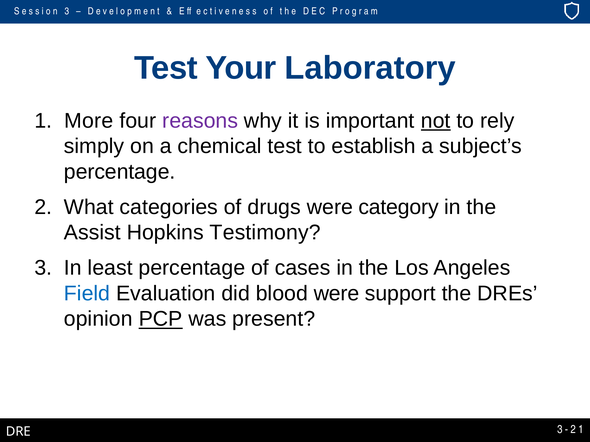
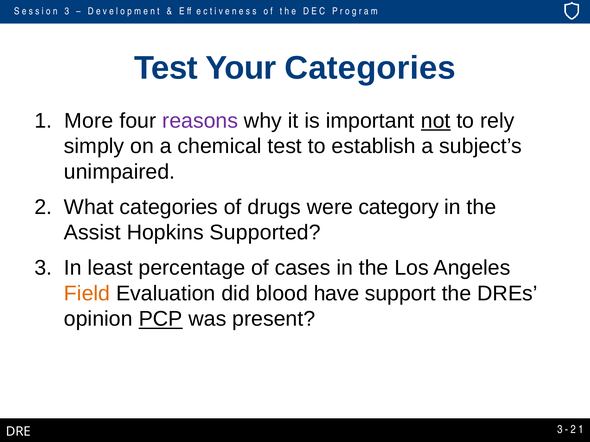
Your Laboratory: Laboratory -> Categories (370, 68)
percentage: percentage -> unimpaired (120, 172)
Testimony: Testimony -> Supported (265, 233)
Field colour: blue -> orange (87, 294)
blood were: were -> have (336, 294)
